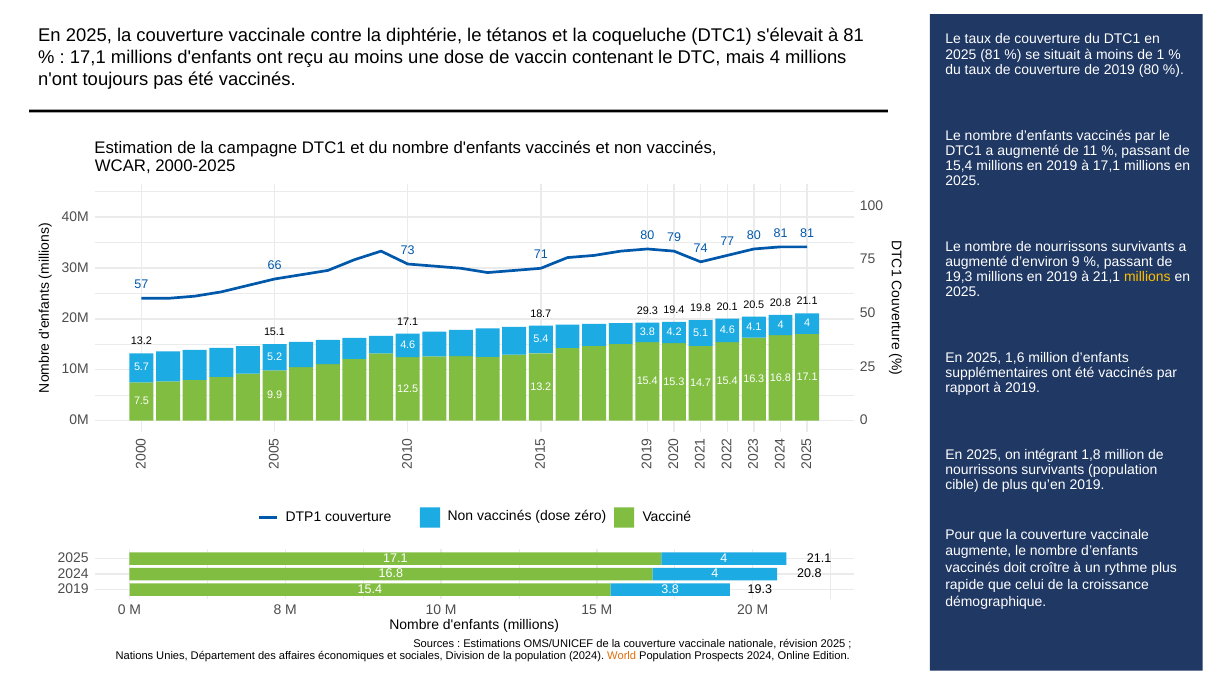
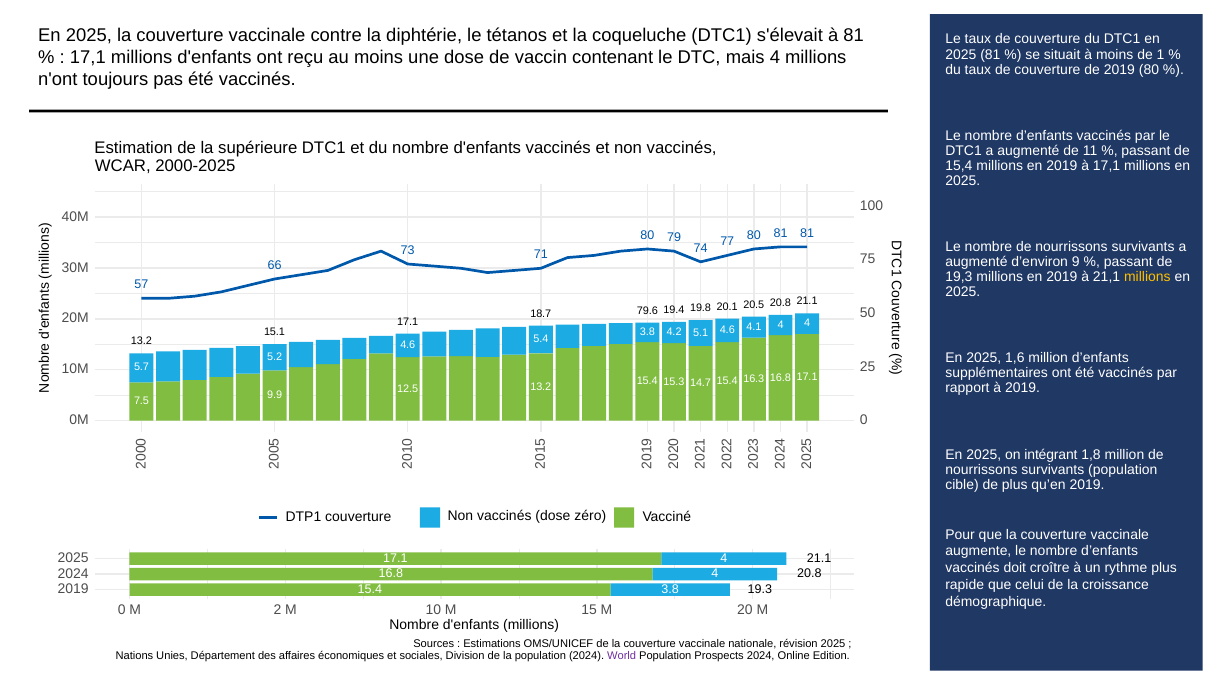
campagne: campagne -> supérieure (258, 148)
29.3: 29.3 -> 79.6 (647, 311)
M 8: 8 -> 2 (278, 610)
World colour: orange -> purple (622, 656)
